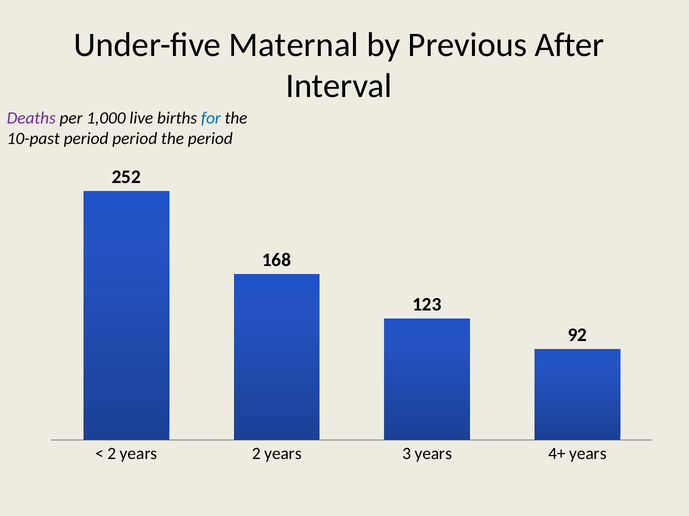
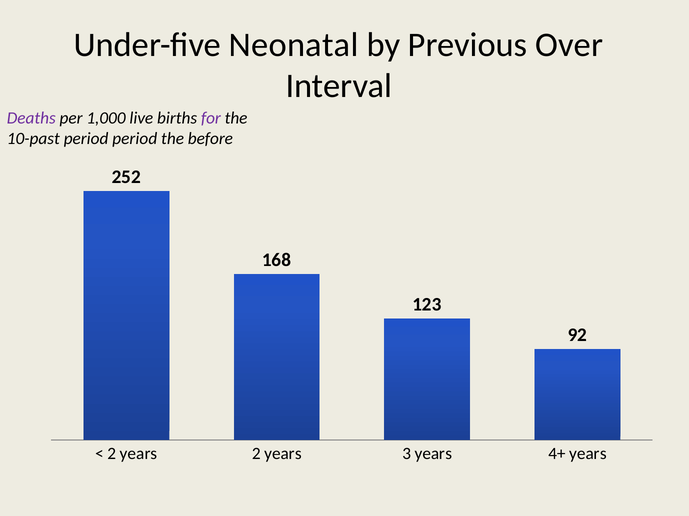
Maternal: Maternal -> Neonatal (294, 45)
After: After -> Over (569, 45)
for colour: blue -> purple (211, 118)
the period: period -> before (210, 139)
